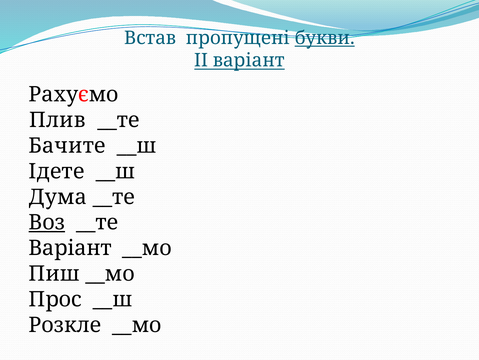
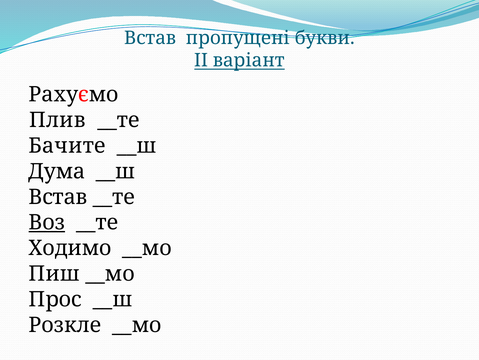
букви underline: present -> none (325, 38)
Ідете: Ідете -> Дума (57, 171)
Дума: Дума -> Встав (58, 197)
Варіант: Варіант -> Ходимо (70, 248)
